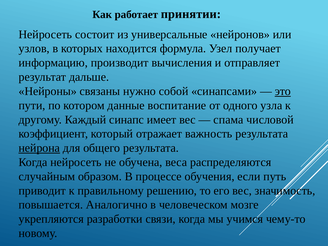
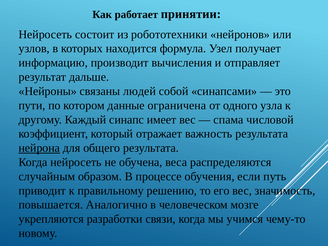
универсальные: универсальные -> робототехники (169, 34)
нужно: нужно -> людей (139, 91)
это underline: present -> none (283, 91)
воспитание: воспитание -> ограничена (177, 105)
